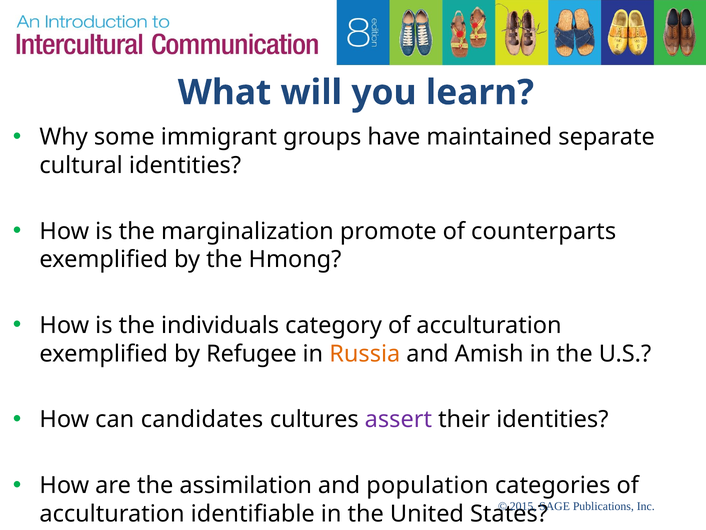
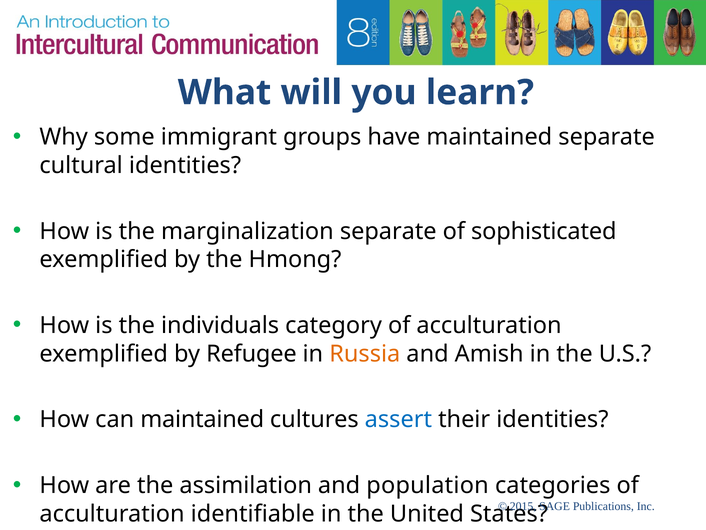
marginalization promote: promote -> separate (388, 231)
counterparts: counterparts -> sophisticated (544, 231)
can candidates: candidates -> maintained (202, 419)
assert colour: purple -> blue (398, 419)
